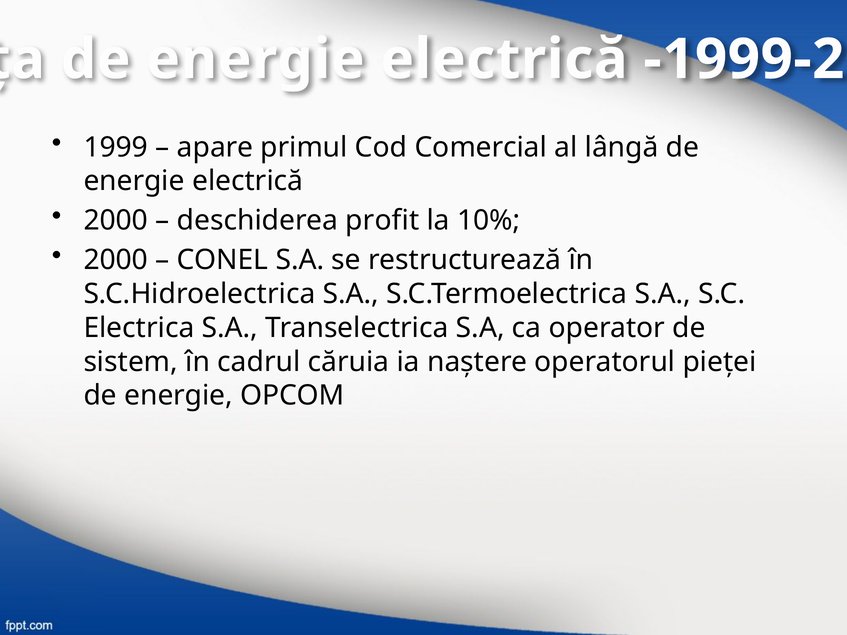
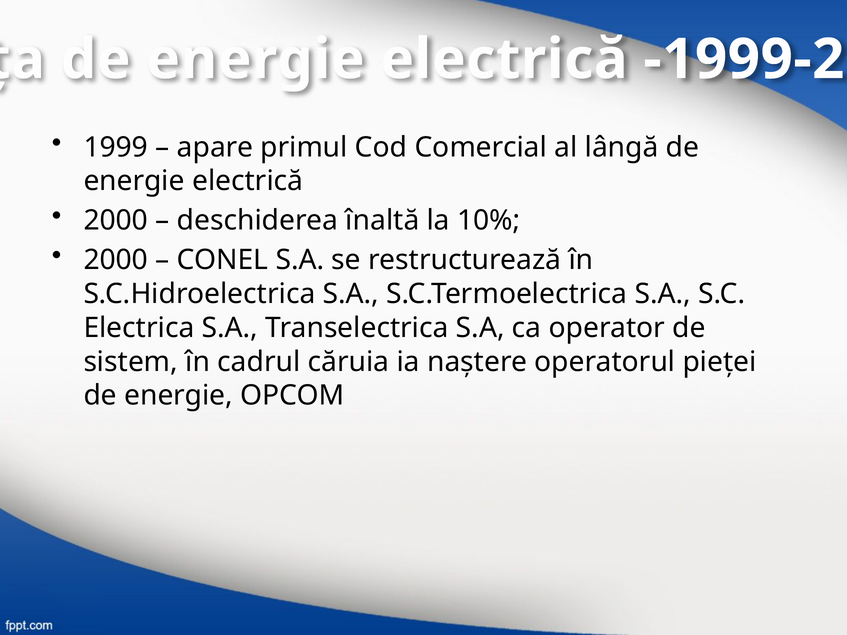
profit: profit -> înaltă (382, 221)
